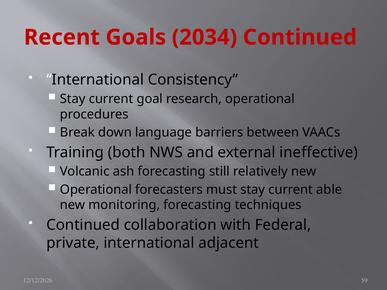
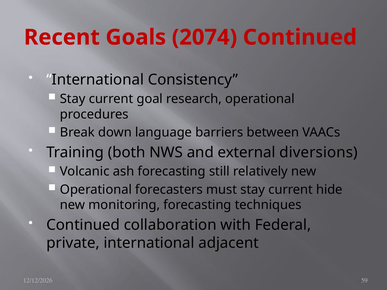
2034: 2034 -> 2074 (204, 37)
ineffective: ineffective -> diversions (319, 152)
able: able -> hide (329, 190)
